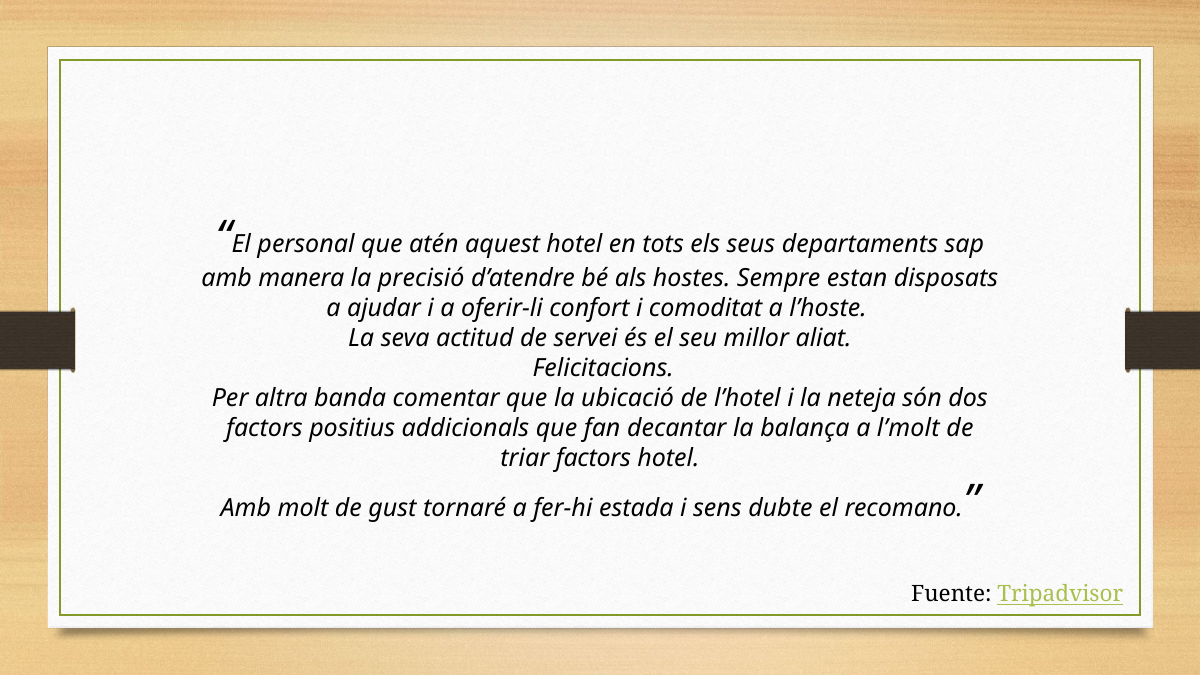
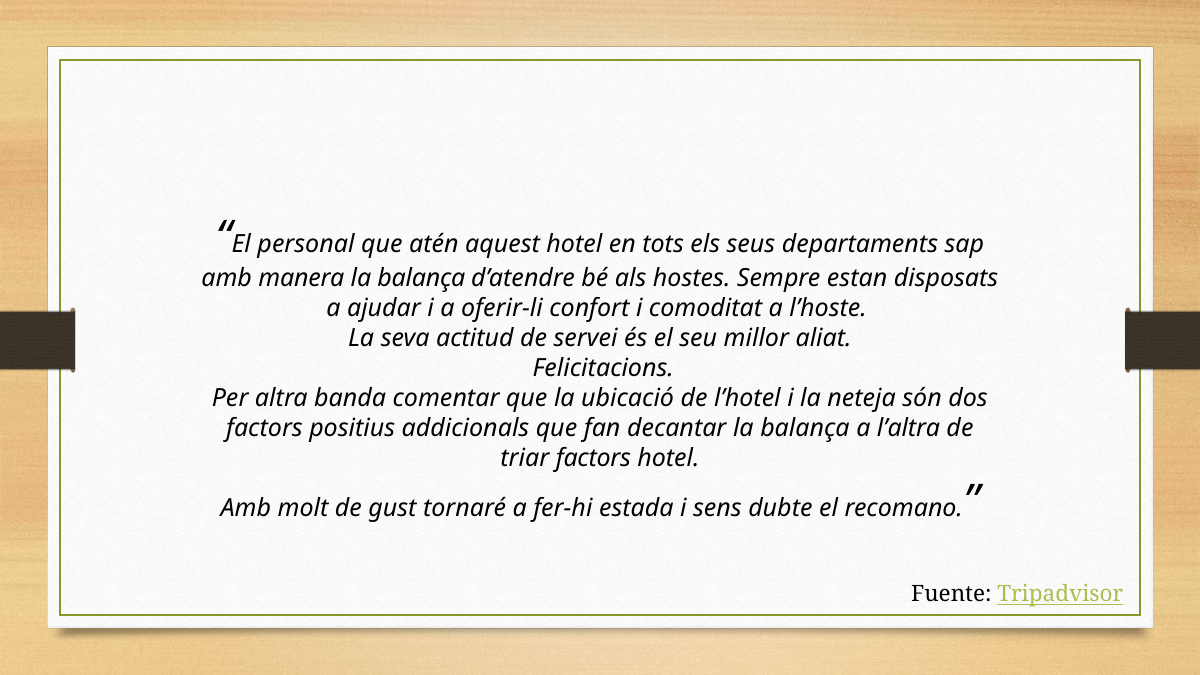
precisió: precisió -> balança (421, 278)
l’molt: l’molt -> l’altra (909, 428)
